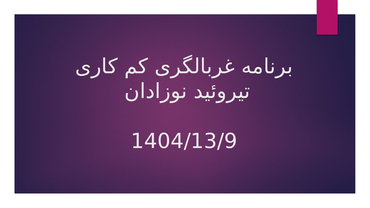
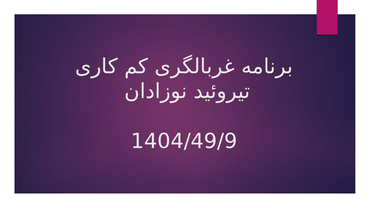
1404/13/9: 1404/13/9 -> 1404/49/9 (184, 141)
